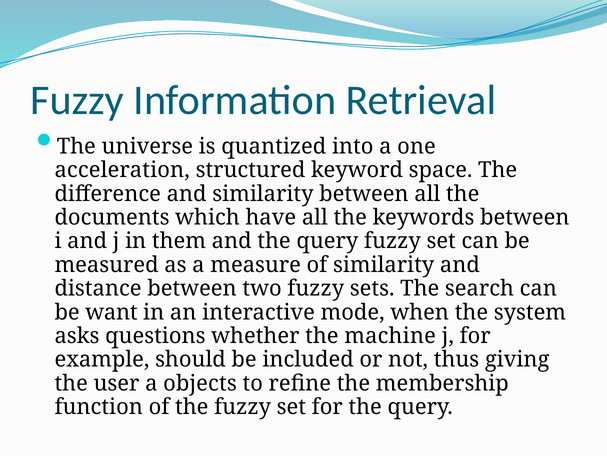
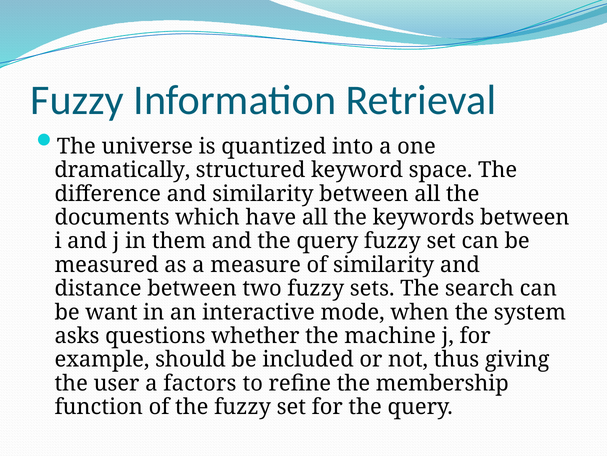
acceleration: acceleration -> dramatically (122, 170)
objects: objects -> factors (200, 383)
